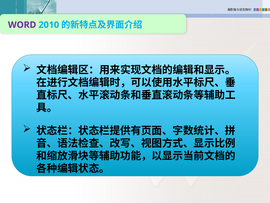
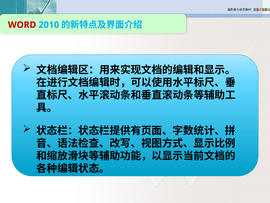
WORD colour: purple -> red (22, 25)
